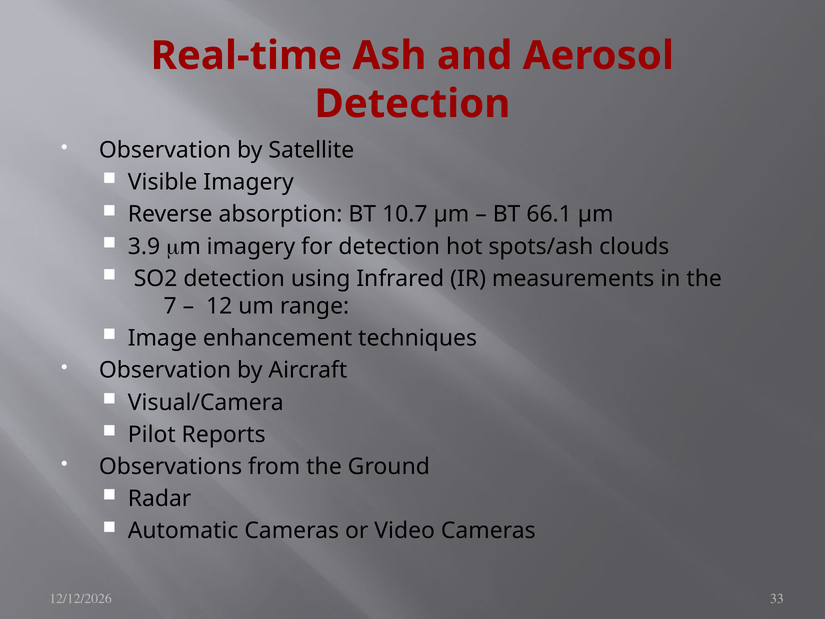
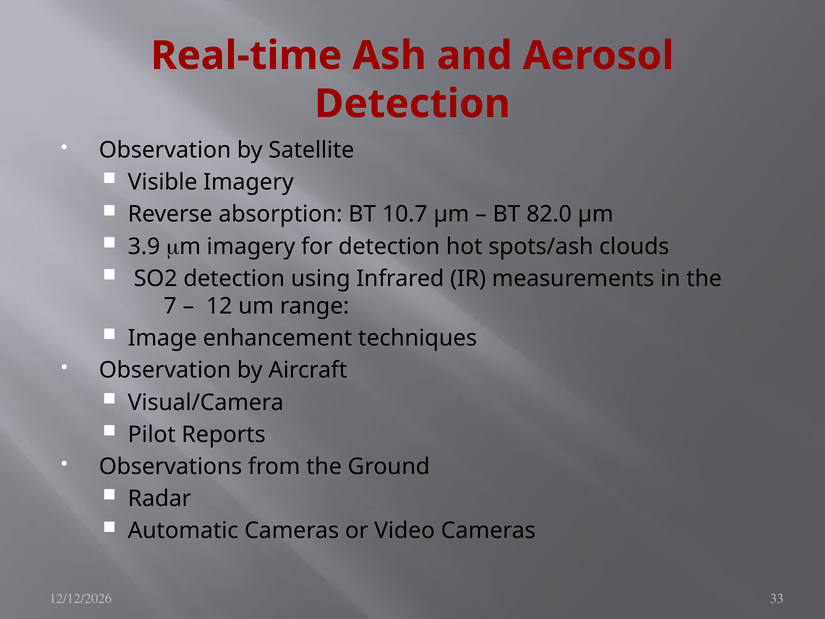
66.1: 66.1 -> 82.0 (549, 214)
